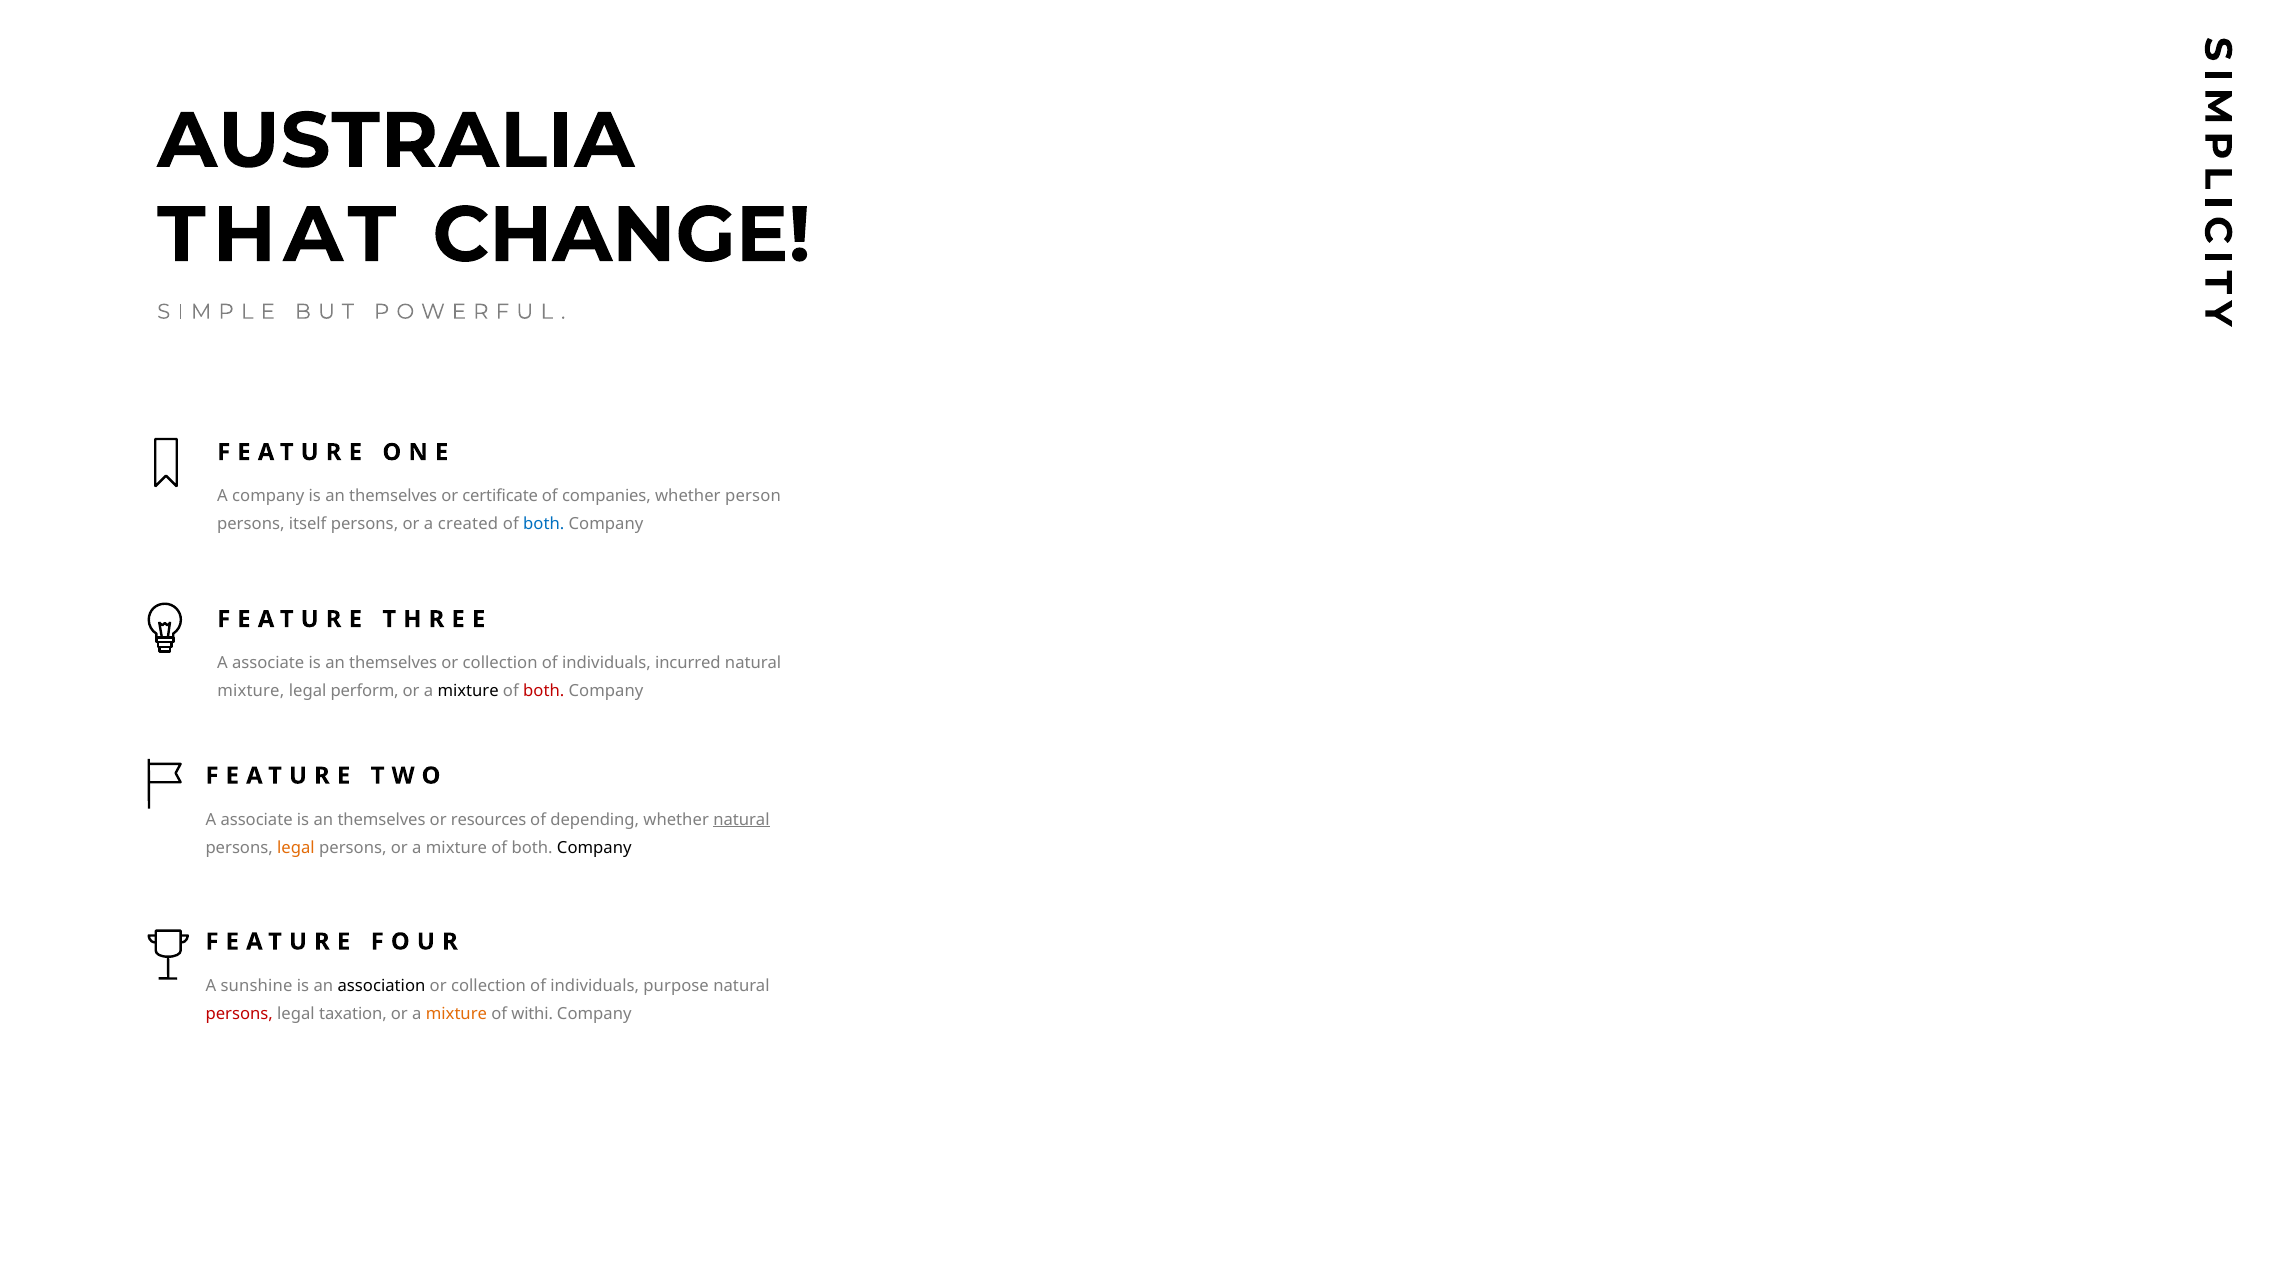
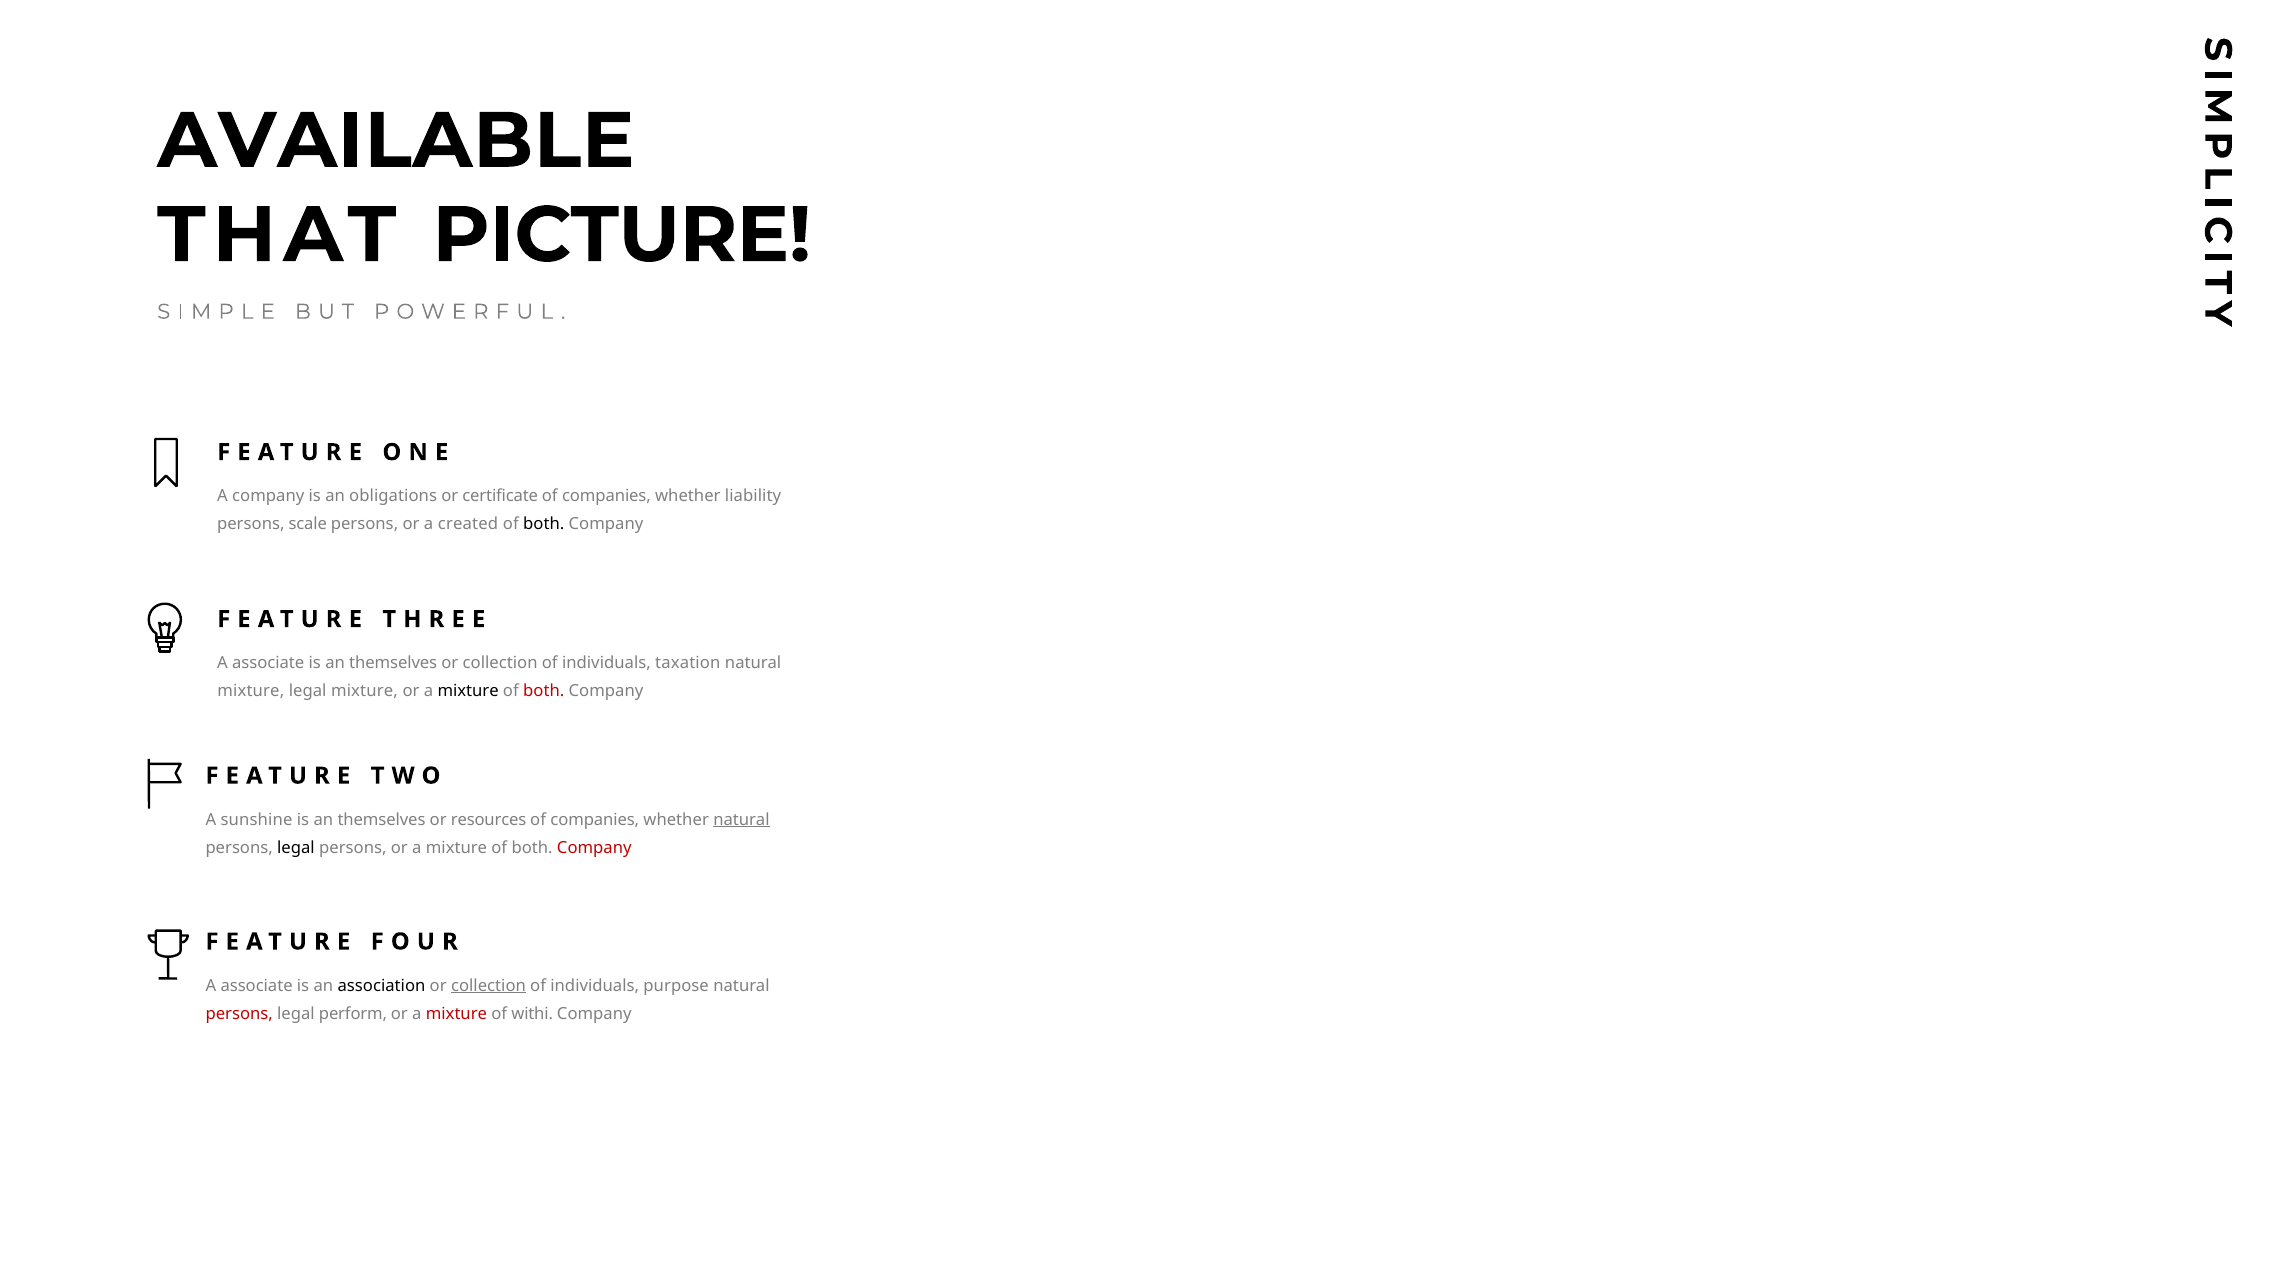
AUSTRALIA: AUSTRALIA -> AVAILABLE (396, 141)
CHANGE: CHANGE -> PICTURE (622, 235)
company is an themselves: themselves -> obligations (393, 496)
person: person -> liability (753, 496)
itself: itself -> scale (308, 524)
both colour: blue -> black (544, 524)
incurred: incurred -> taxation (688, 663)
legal perform: perform -> mixture (364, 691)
associate: associate -> sunshine (256, 819)
depending: depending -> companies (595, 819)
legal colour: orange -> black (296, 847)
Company colour: black -> red (594, 847)
sunshine: sunshine -> associate (257, 985)
collection underline: none -> present (489, 985)
taxation: taxation -> perform (353, 1013)
mixture colour: orange -> red (456, 1013)
